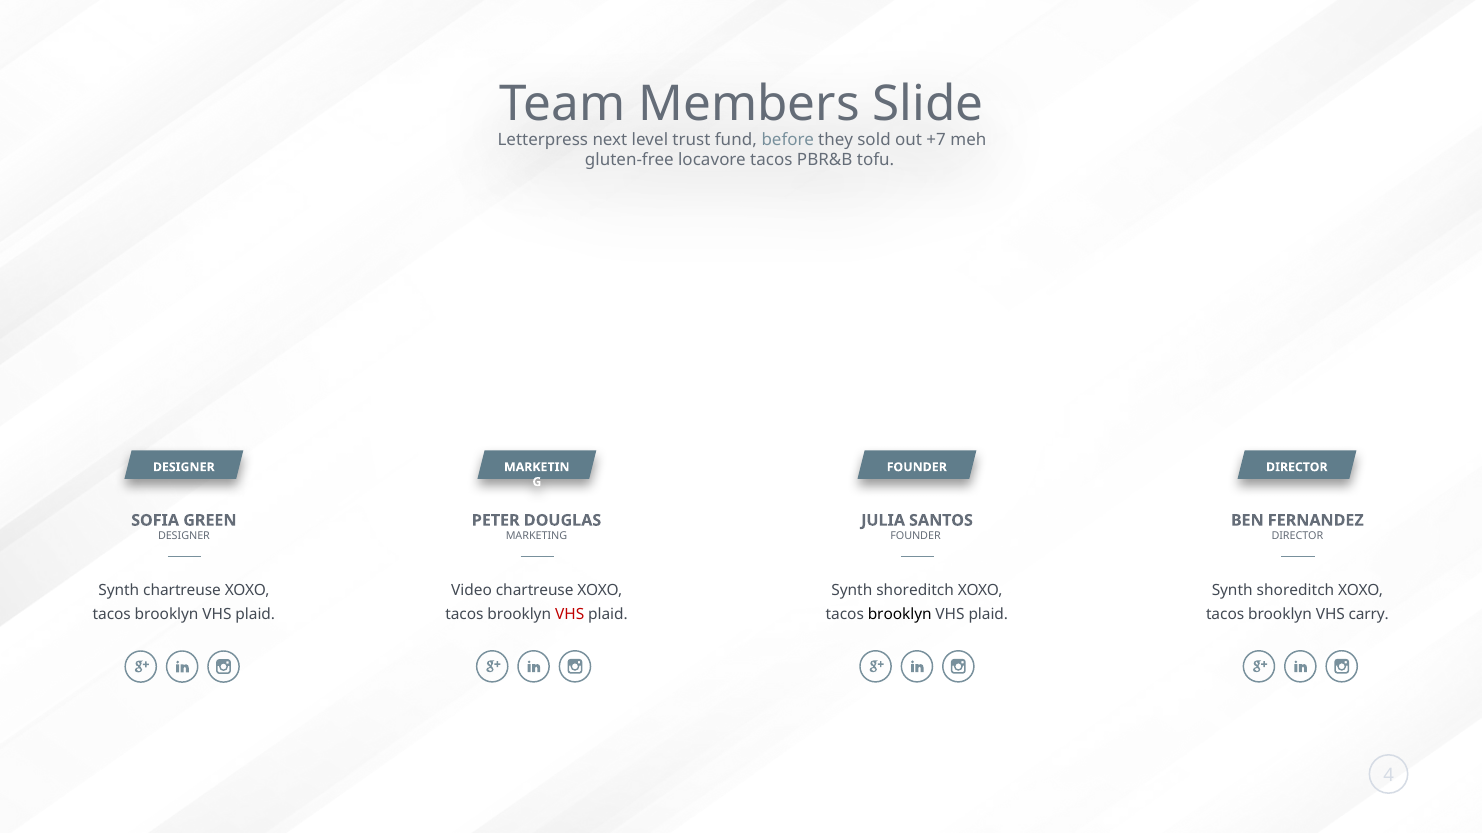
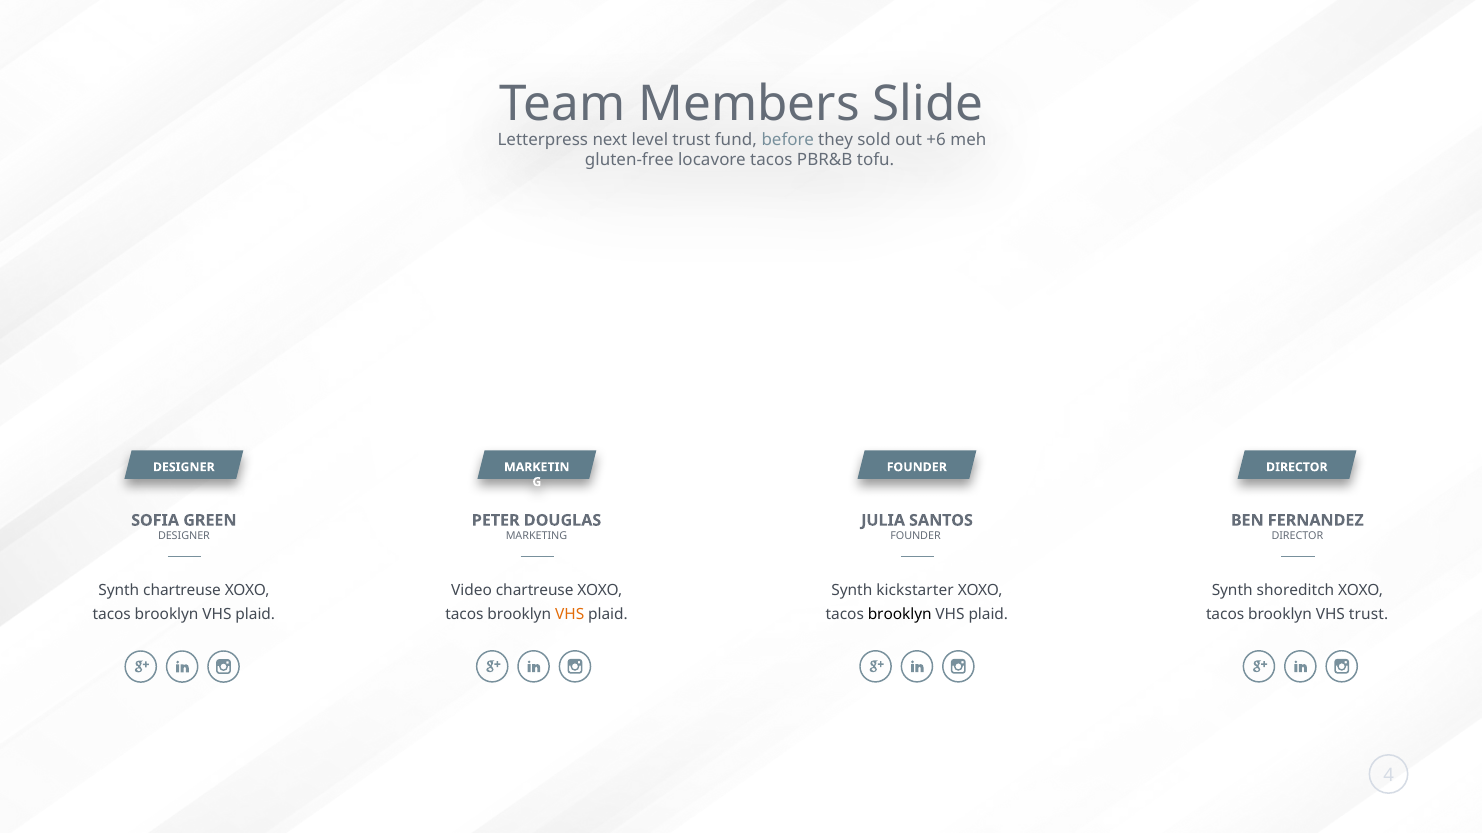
+7: +7 -> +6 (936, 140)
shoreditch: shoreditch -> kickstarter (915, 591)
VHS colour: red -> orange (570, 615)
VHS carry: carry -> trust (1369, 615)
